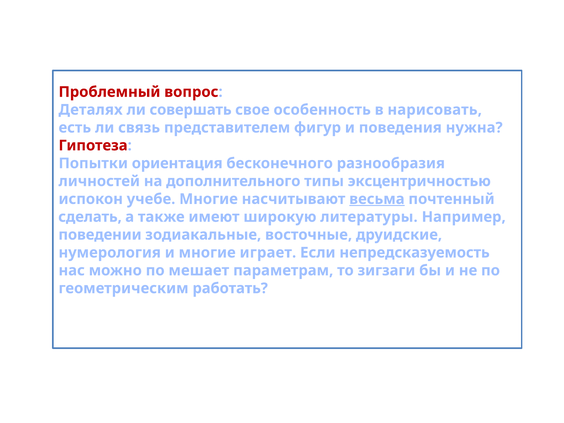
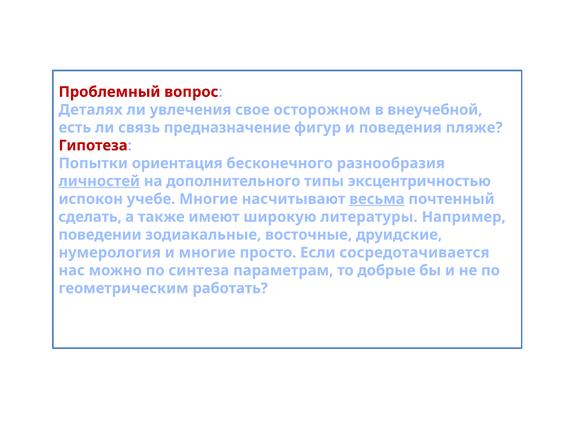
совершать: совершать -> увлечения (191, 110)
особенность: особенность -> осторожном (322, 110)
нарисовать: нарисовать -> внеучебной (435, 110)
представителем: представителем -> предназначение (227, 128)
нужна: нужна -> пляже (474, 128)
личностей underline: none -> present (99, 181)
играет: играет -> просто (268, 253)
непредсказуемость: непредсказуемость -> сосредотачивается (414, 253)
мешает: мешает -> синтеза (199, 270)
зигзаги: зигзаги -> добрые (386, 270)
